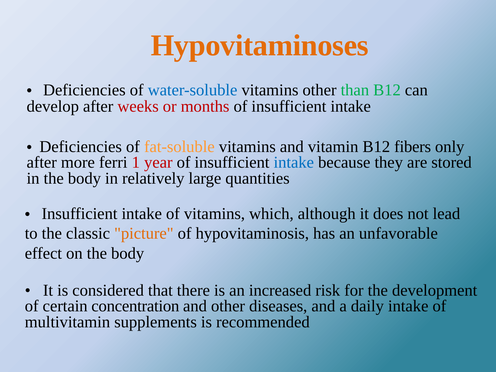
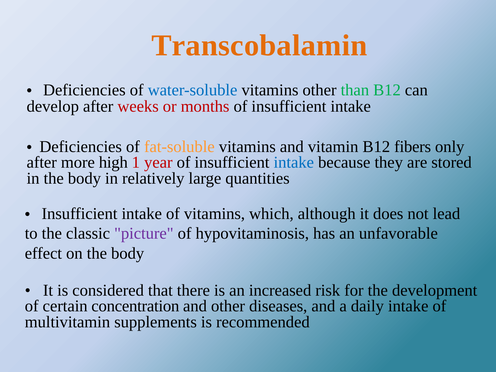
Hypovitaminoses: Hypovitaminoses -> Transcobalamin (259, 46)
ferri: ferri -> high (113, 162)
picture colour: orange -> purple (144, 233)
